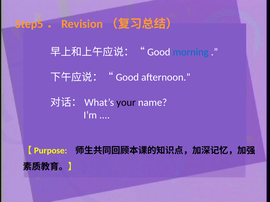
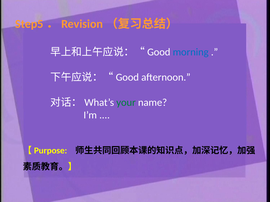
your colour: black -> green (126, 103)
